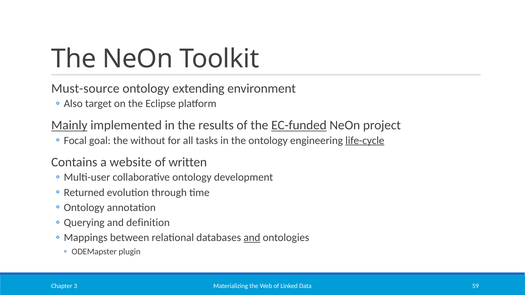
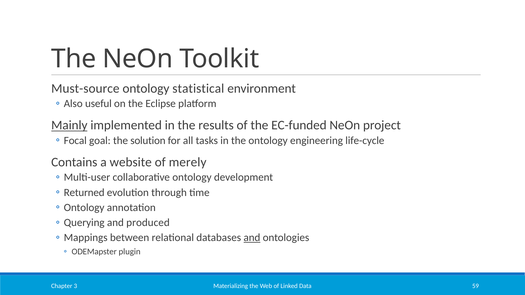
extending: extending -> statistical (198, 88)
target: target -> useful (98, 104)
EC-funded underline: present -> none (299, 125)
without: without -> solution (148, 141)
life-cycle underline: present -> none (365, 141)
written: written -> merely (188, 162)
definition: definition -> produced (148, 223)
